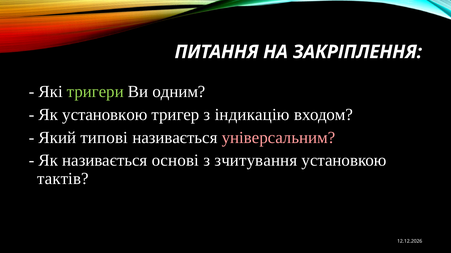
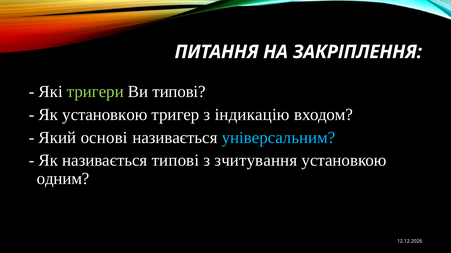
Ви одним: одним -> типові (179, 92)
типові: типові -> основі (104, 138)
універсальним colour: pink -> light blue (279, 138)
називається основі: основі -> типові (175, 161)
тактів: тактів -> одним (63, 179)
